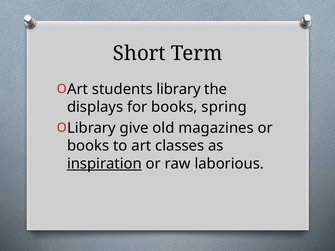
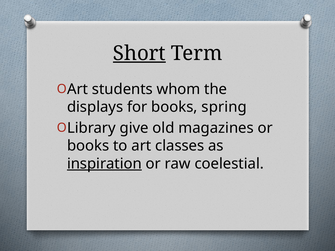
Short underline: none -> present (139, 53)
library: library -> whom (179, 89)
laborious: laborious -> coelestial (229, 164)
